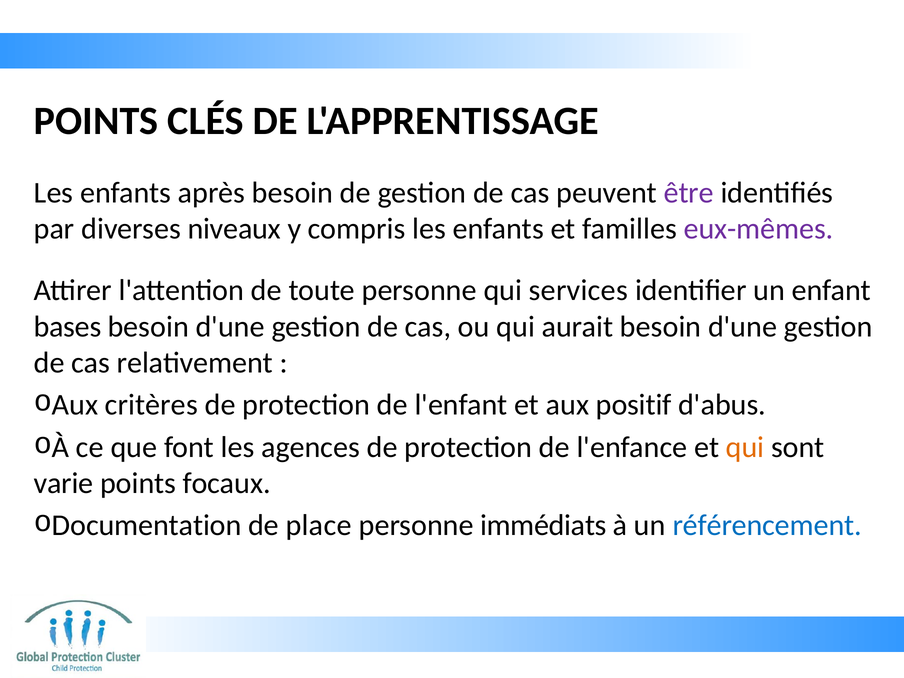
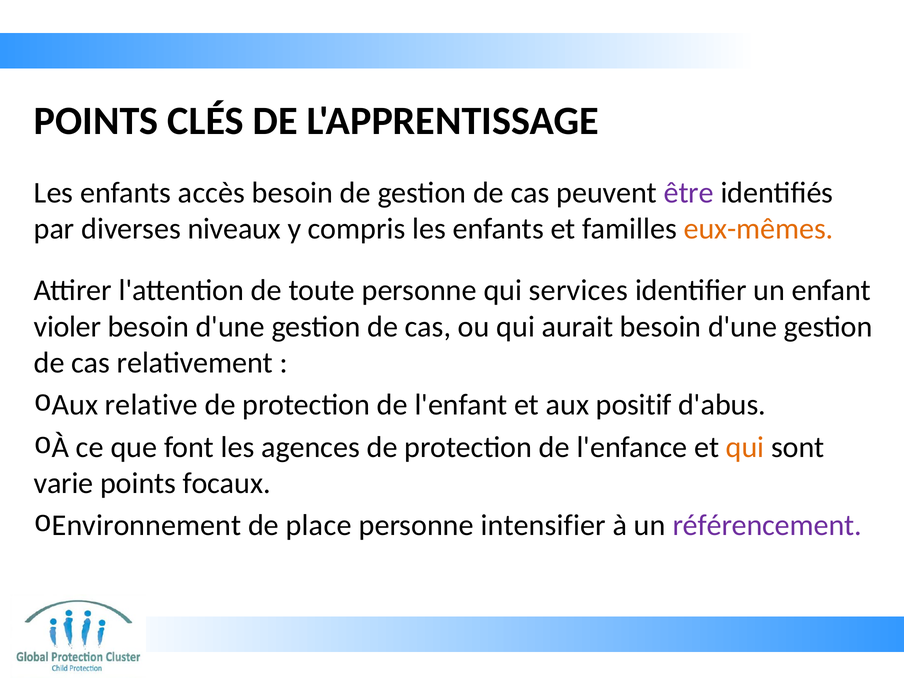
après: après -> accès (211, 193)
eux-mêmes colour: purple -> orange (759, 229)
bases: bases -> violer (67, 327)
critères: critères -> relative (151, 405)
Documentation: Documentation -> Environnement (147, 526)
immédiats: immédiats -> intensifier (543, 526)
référencement colour: blue -> purple (767, 526)
